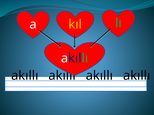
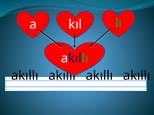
kıl colour: yellow -> white (75, 24)
